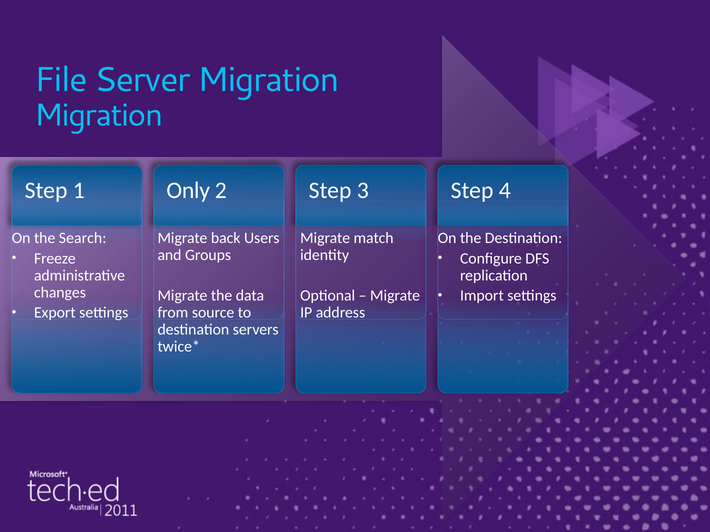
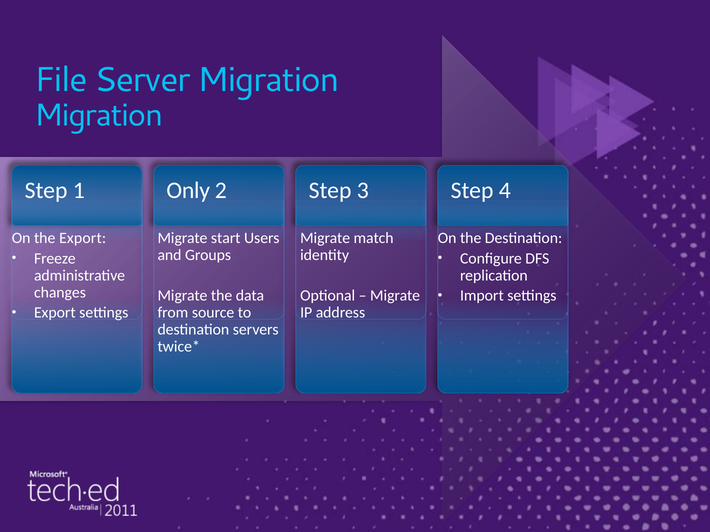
the Search: Search -> Export (83, 239)
back: back -> start (226, 239)
